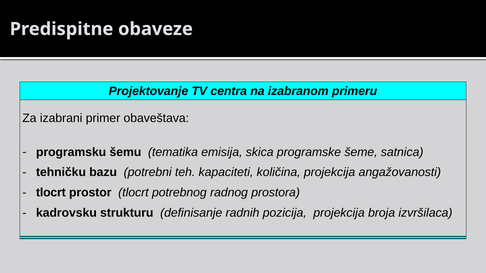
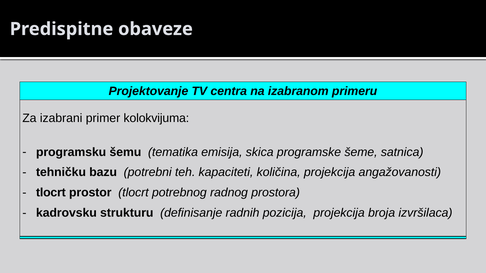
obaveštava: obaveštava -> kolokvijuma (156, 118)
